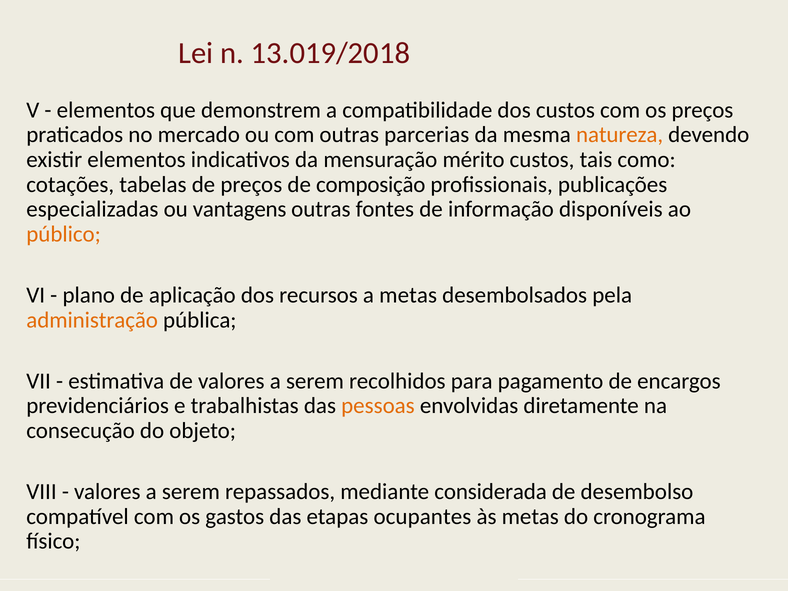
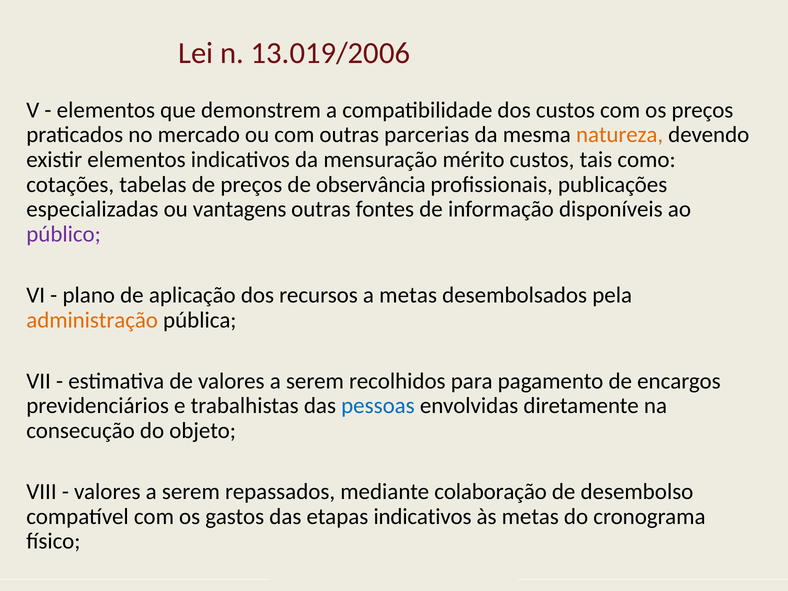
13.019/2018: 13.019/2018 -> 13.019/2006 (330, 53)
composição: composição -> observância (371, 185)
público colour: orange -> purple (64, 234)
pessoas colour: orange -> blue (378, 406)
considerada: considerada -> colaboração (491, 492)
etapas ocupantes: ocupantes -> indicativos (423, 516)
